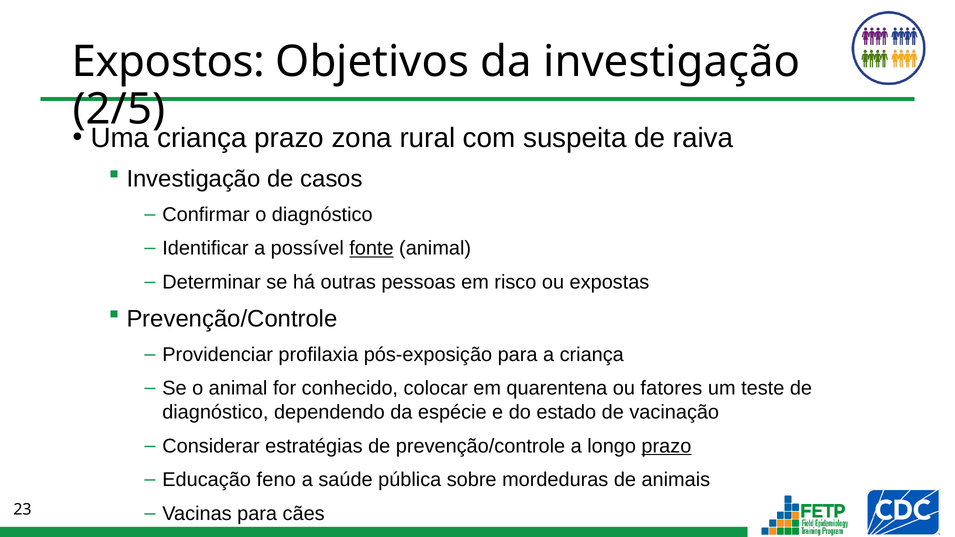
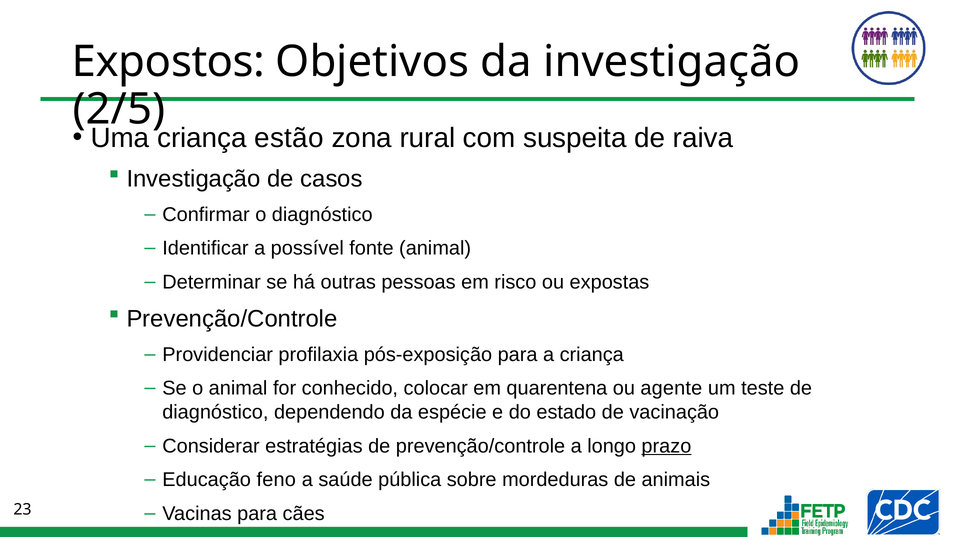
criança prazo: prazo -> estão (289, 138)
fonte underline: present -> none (371, 249)
fatores: fatores -> agente (671, 389)
